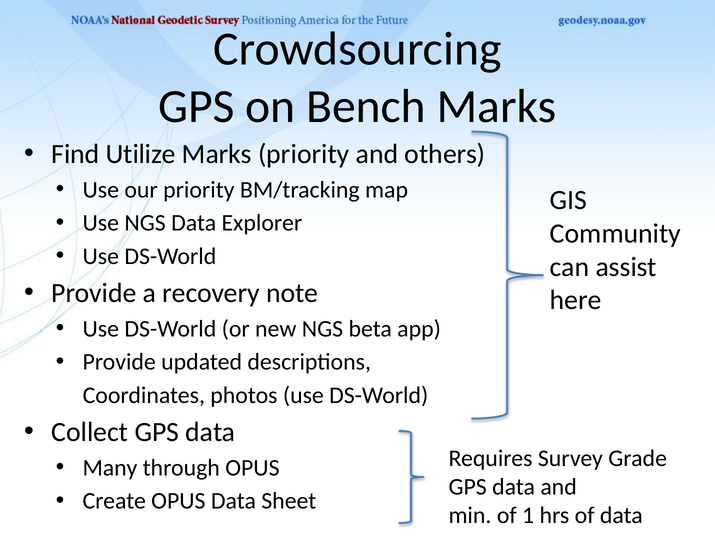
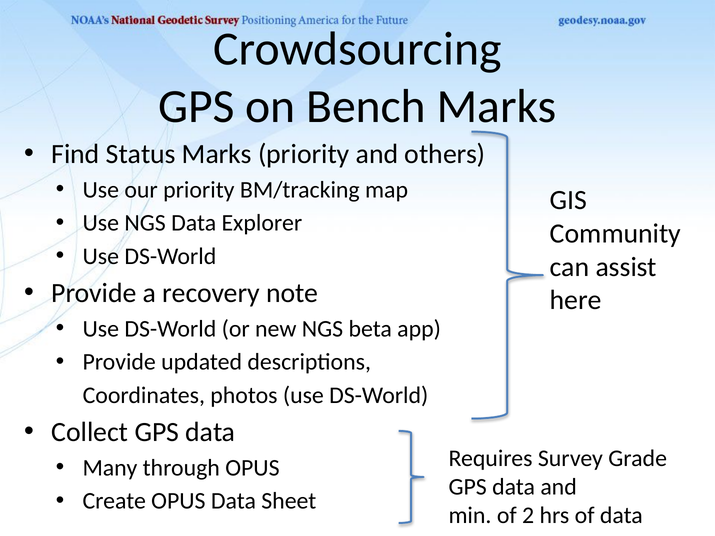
Utilize: Utilize -> Status (141, 154)
1: 1 -> 2 (528, 516)
